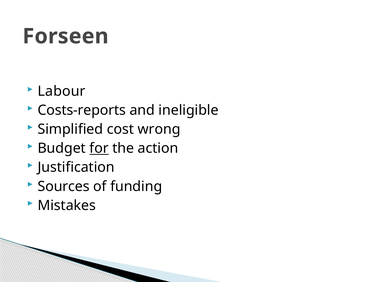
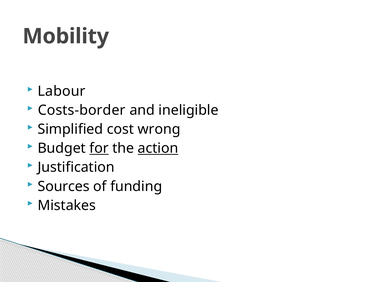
Forseen: Forseen -> Mobility (66, 36)
Costs-reports: Costs-reports -> Costs-border (82, 110)
action underline: none -> present (158, 148)
